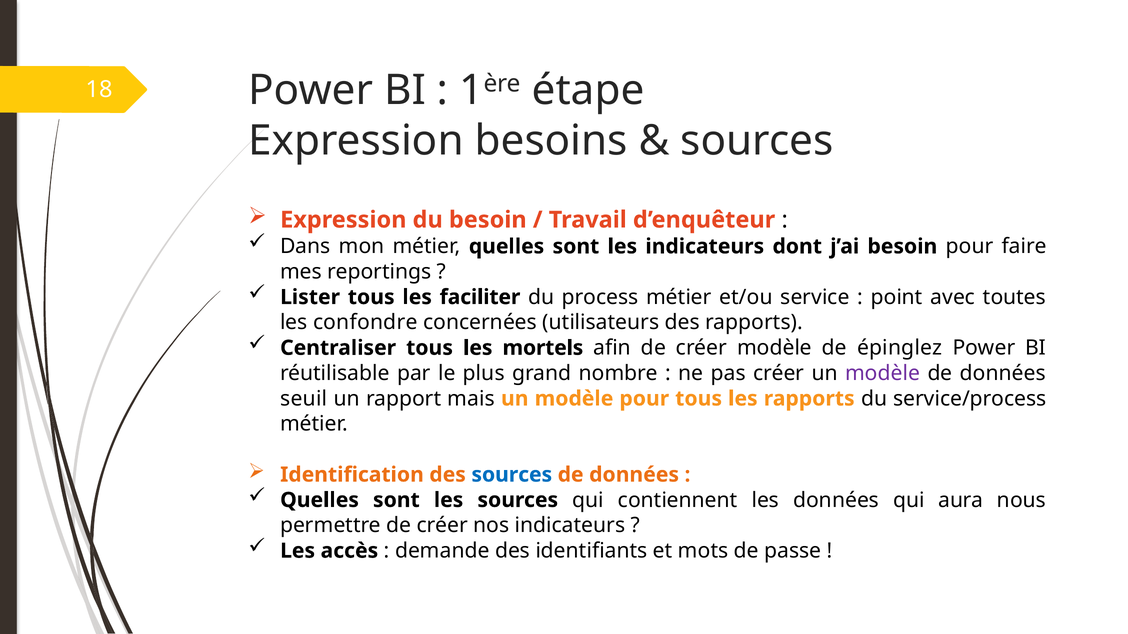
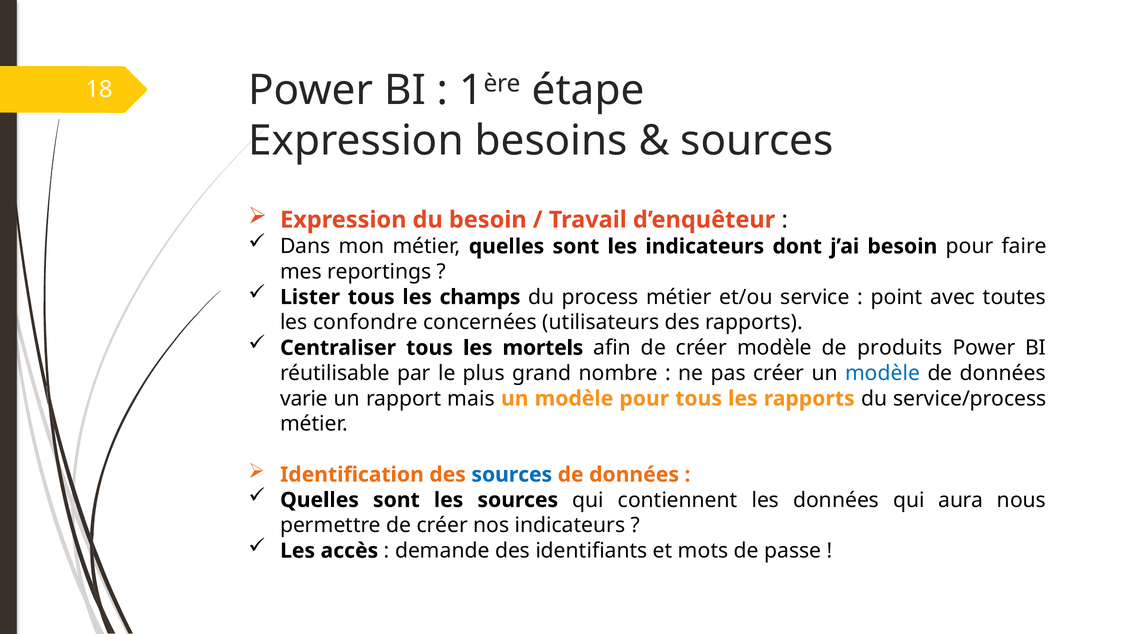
faciliter: faciliter -> champs (480, 297)
épinglez: épinglez -> produits (900, 348)
modèle colour: purple -> blue (883, 374)
seuil: seuil -> varie (304, 399)
